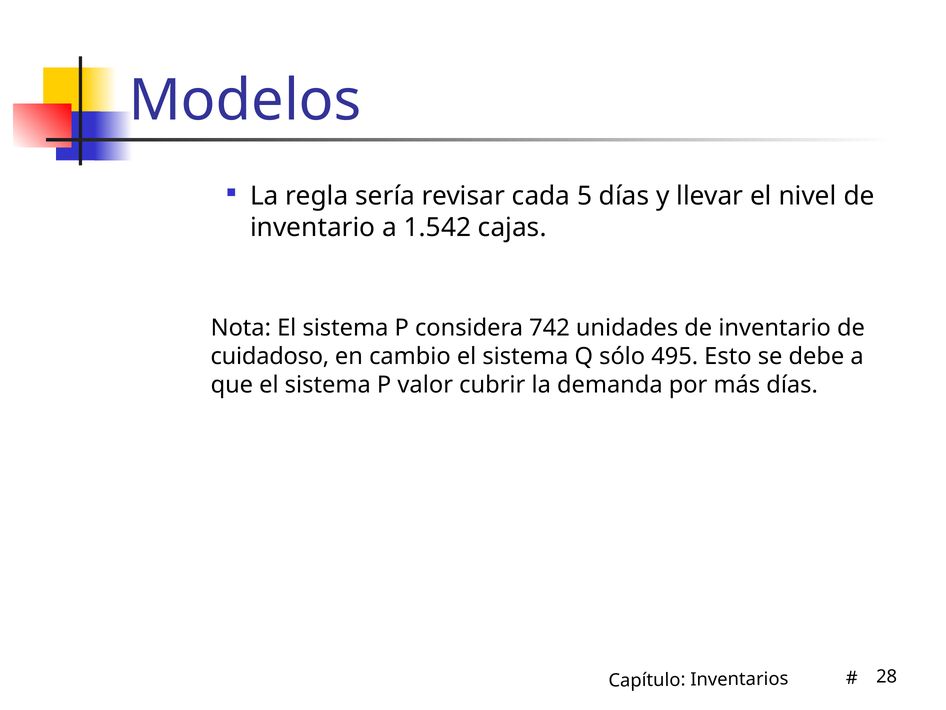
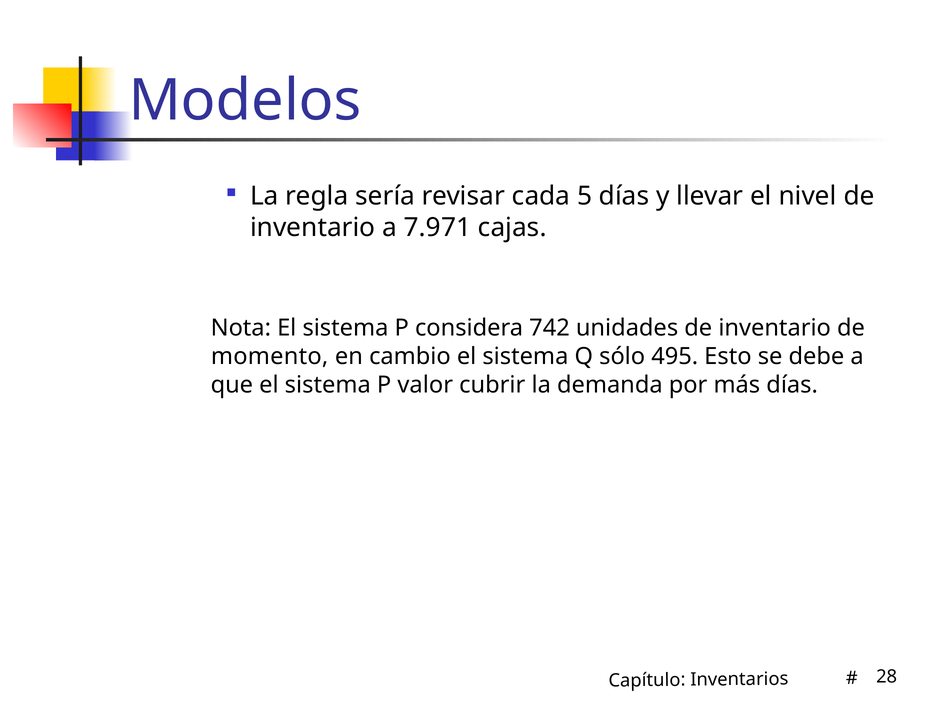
1.542: 1.542 -> 7.971 (438, 227)
cuidadoso: cuidadoso -> momento (270, 356)
